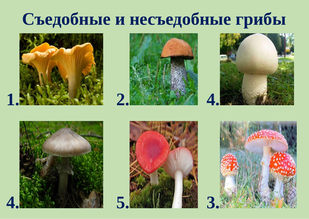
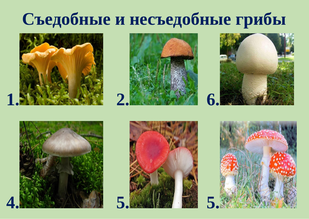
2 4: 4 -> 6 (213, 99)
5 3: 3 -> 5 (213, 202)
